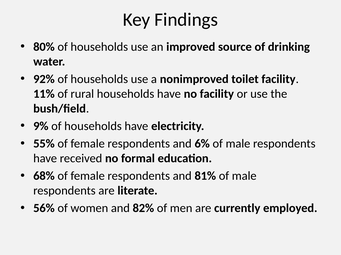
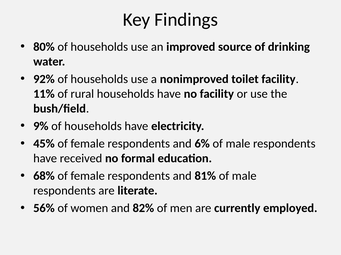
55%: 55% -> 45% (44, 144)
